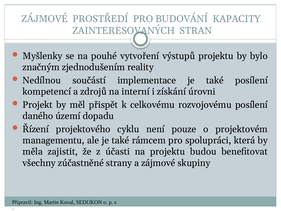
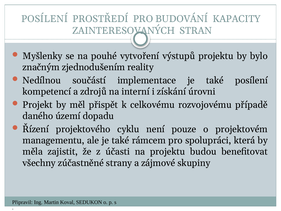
ZÁJMOVÉ: ZÁJMOVÉ -> POSÍLENÍ (45, 19)
rozvojovému posílení: posílení -> případě (251, 105)
